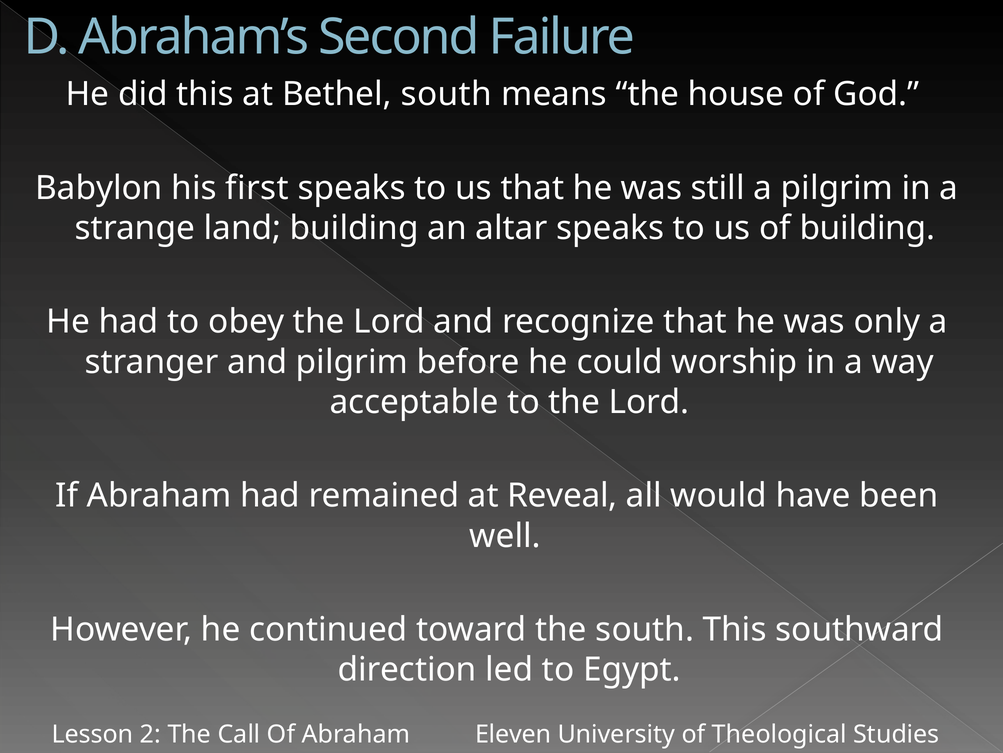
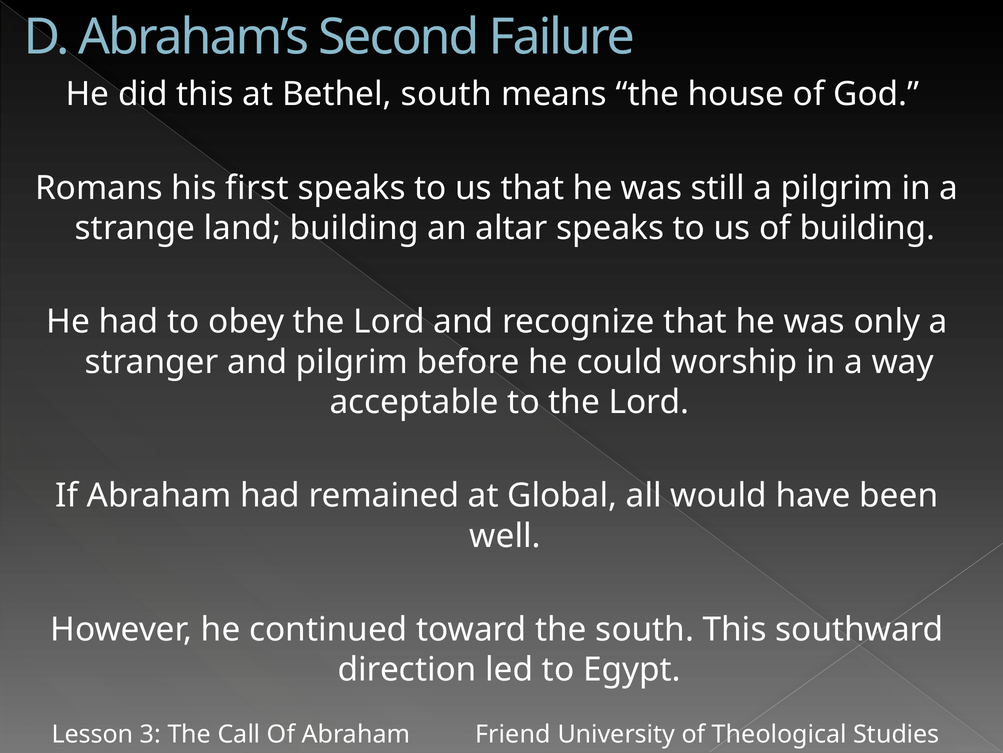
Babylon: Babylon -> Romans (99, 188)
Reveal: Reveal -> Global (562, 495)
2: 2 -> 3 (151, 734)
Eleven: Eleven -> Friend (513, 734)
